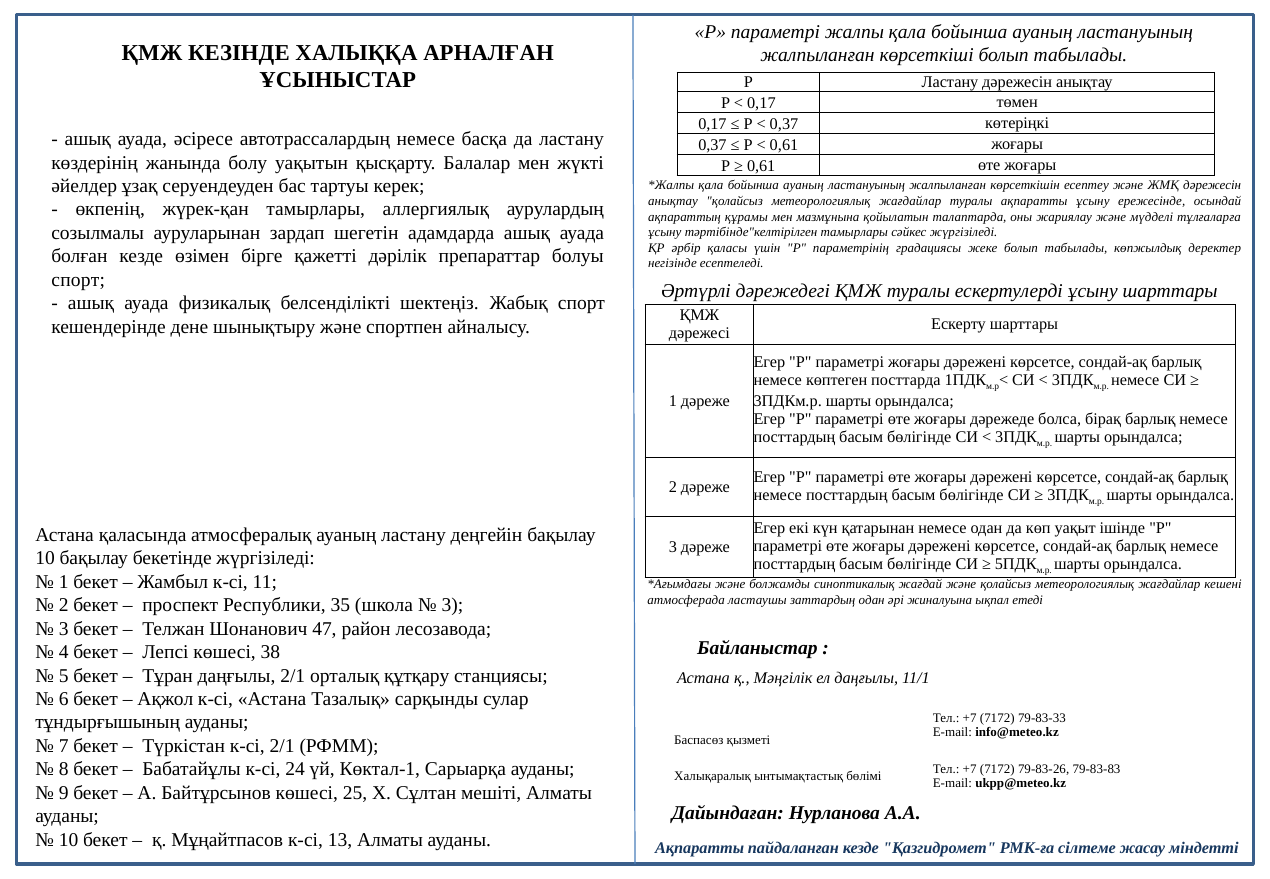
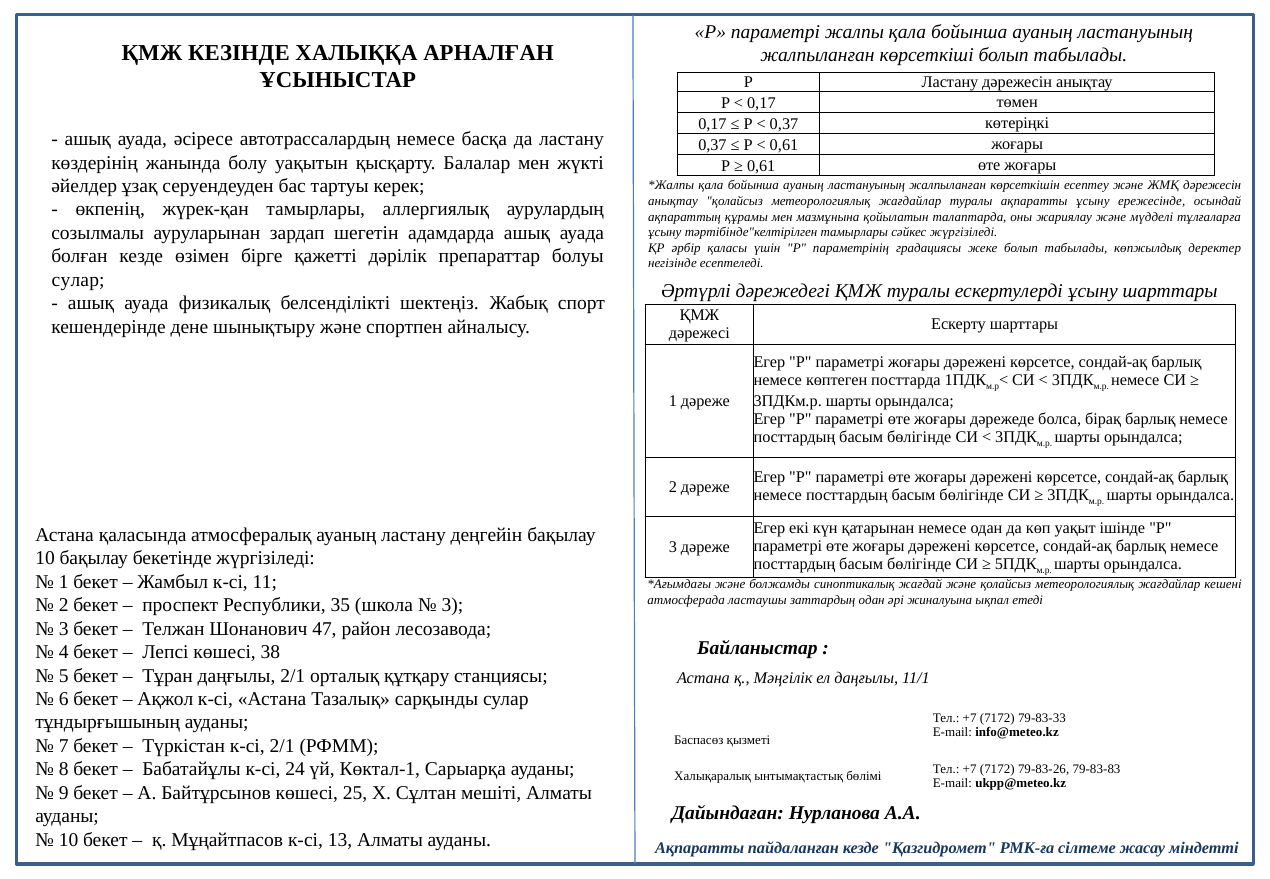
спорт: спорт -> сулар (78, 280)
